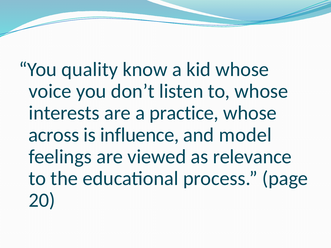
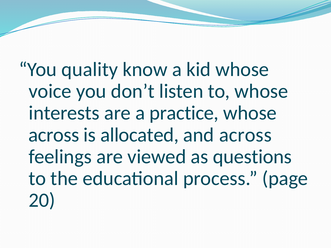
influence: influence -> allocated (140, 135)
and model: model -> across (245, 135)
relevance: relevance -> questions (252, 157)
